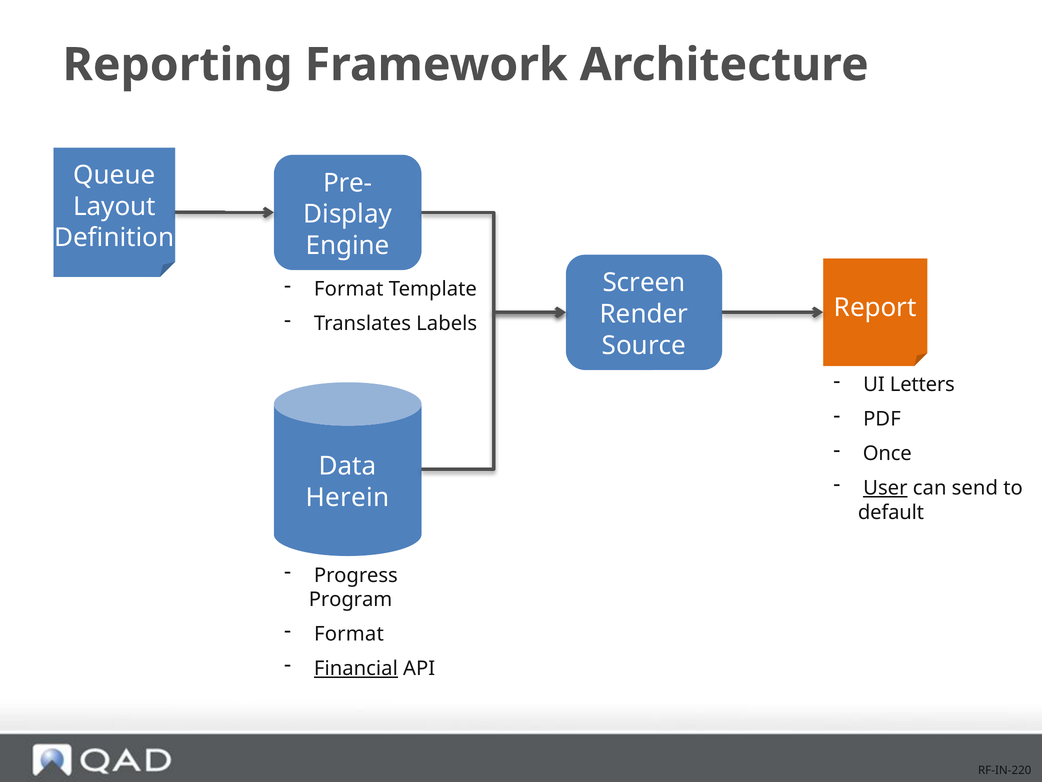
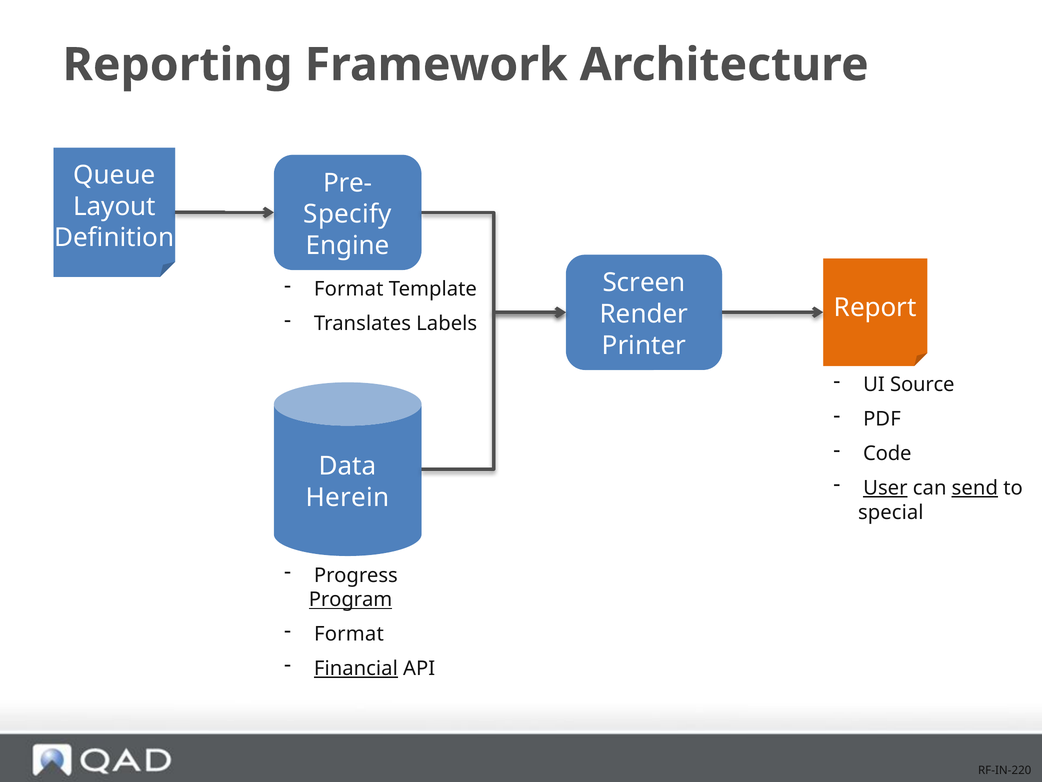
Display: Display -> Specify (348, 214)
Source: Source -> Printer (644, 345)
Letters: Letters -> Source (922, 384)
Once: Once -> Code (887, 453)
send underline: none -> present (975, 488)
default: default -> special (891, 512)
Program underline: none -> present (351, 599)
